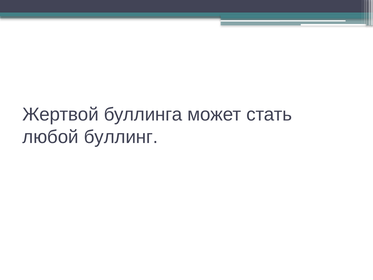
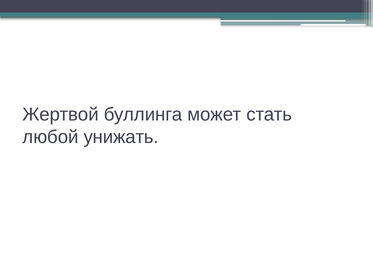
буллинг: буллинг -> унижать (121, 137)
